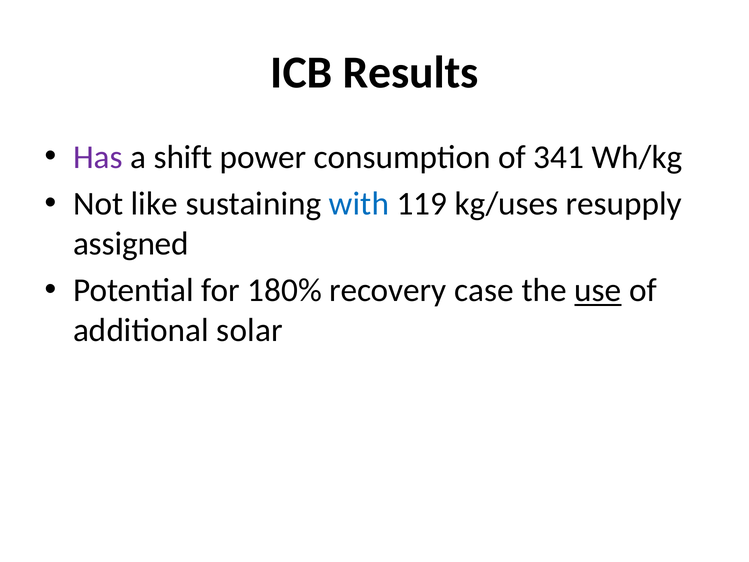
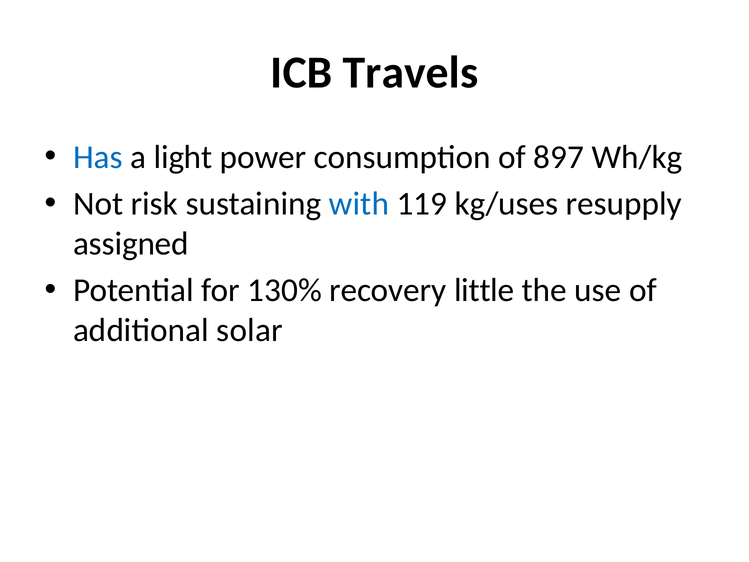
Results: Results -> Travels (411, 73)
Has colour: purple -> blue (98, 157)
shift: shift -> light (183, 157)
341: 341 -> 897 (559, 157)
like: like -> risk (154, 204)
180%: 180% -> 130% (285, 290)
case: case -> little (484, 290)
use underline: present -> none (598, 290)
